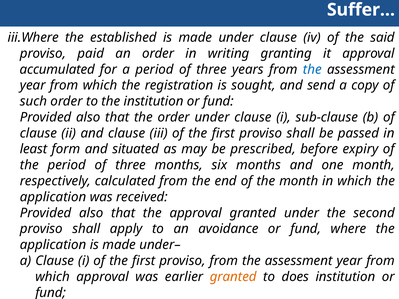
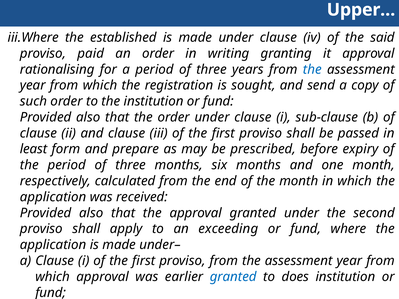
Suffer…: Suffer… -> Upper… (361, 10)
accumulated: accumulated -> rationalising (57, 69)
situated: situated -> prepare (136, 149)
avoidance: avoidance -> exceeding (228, 229)
granted colour: orange -> blue (233, 277)
